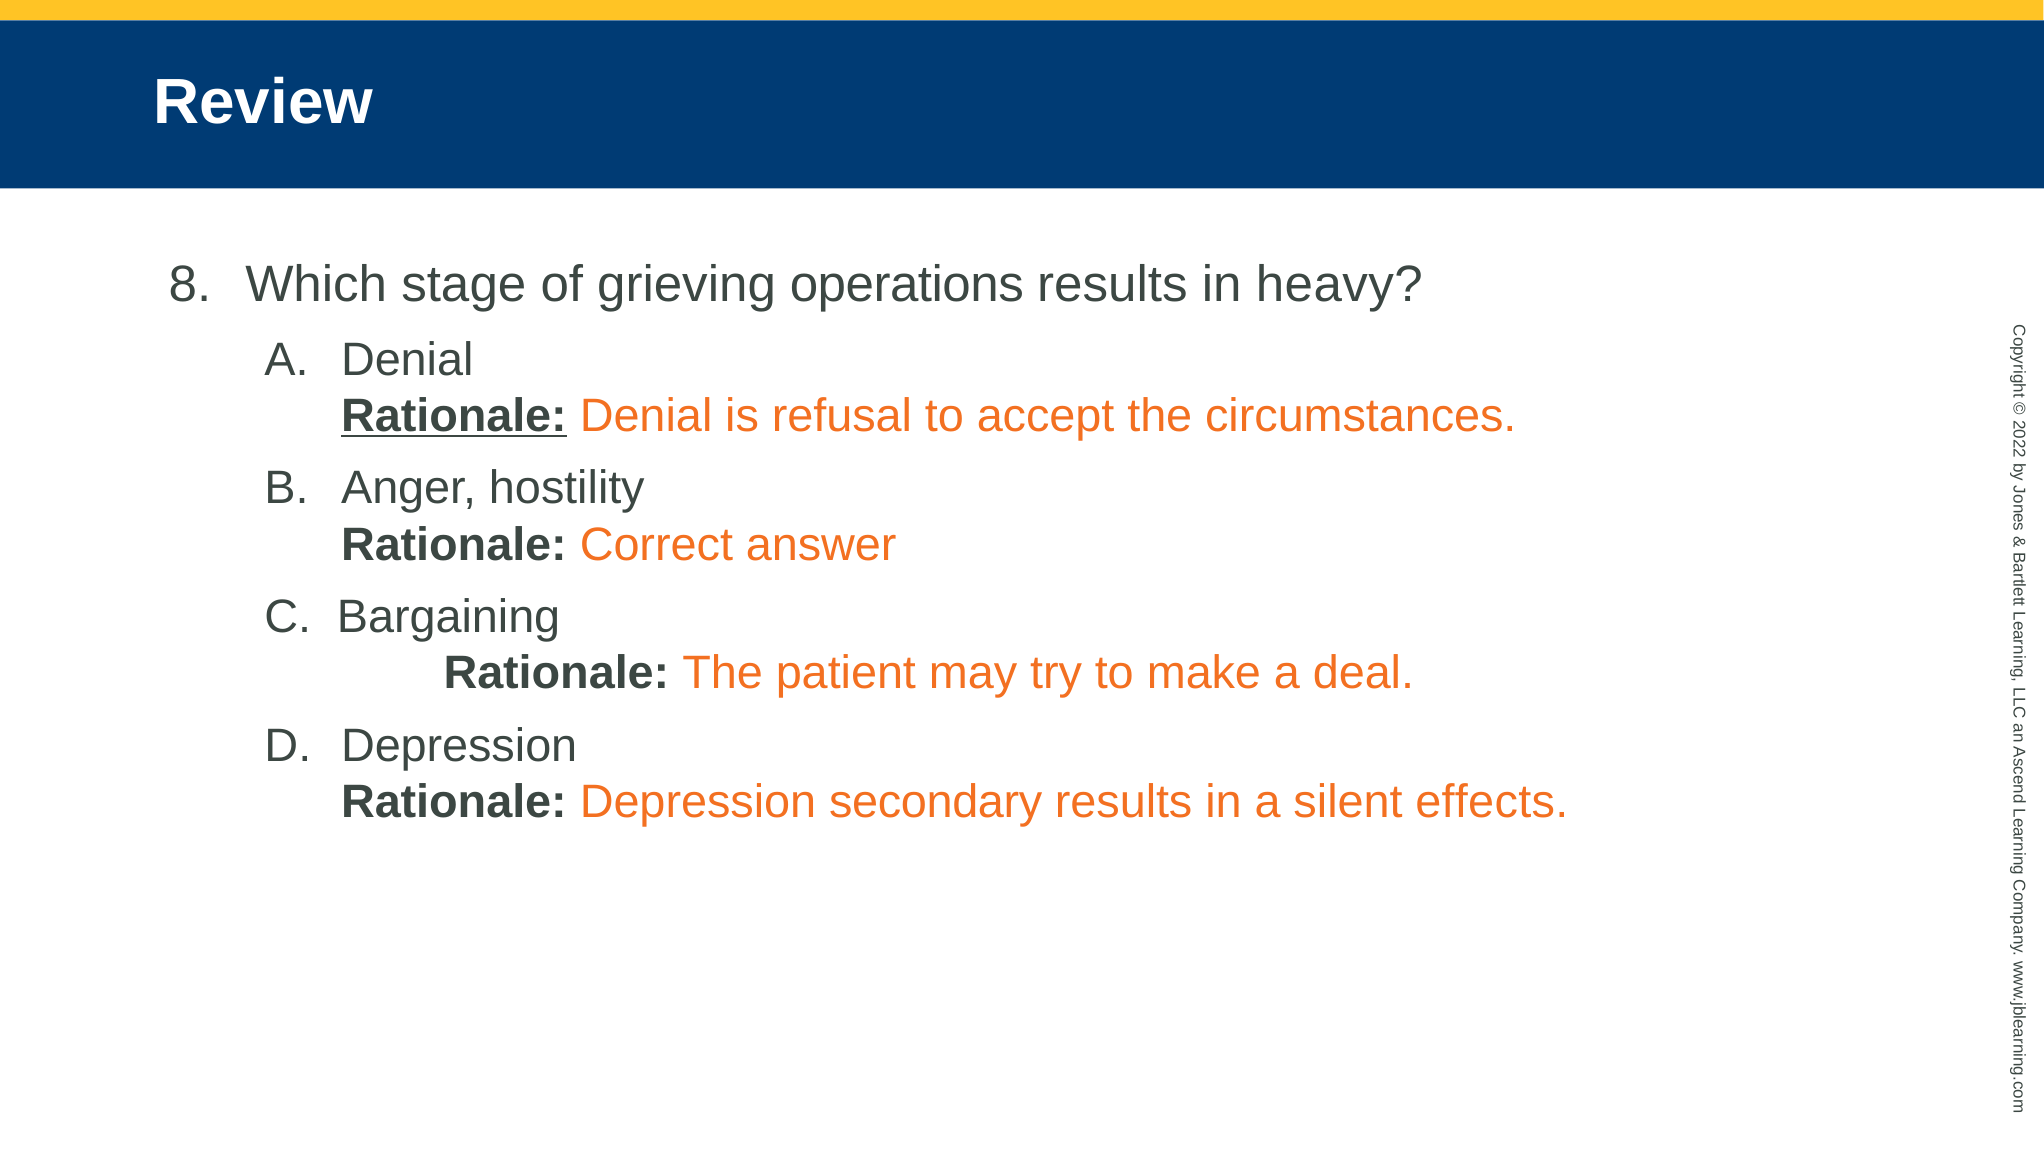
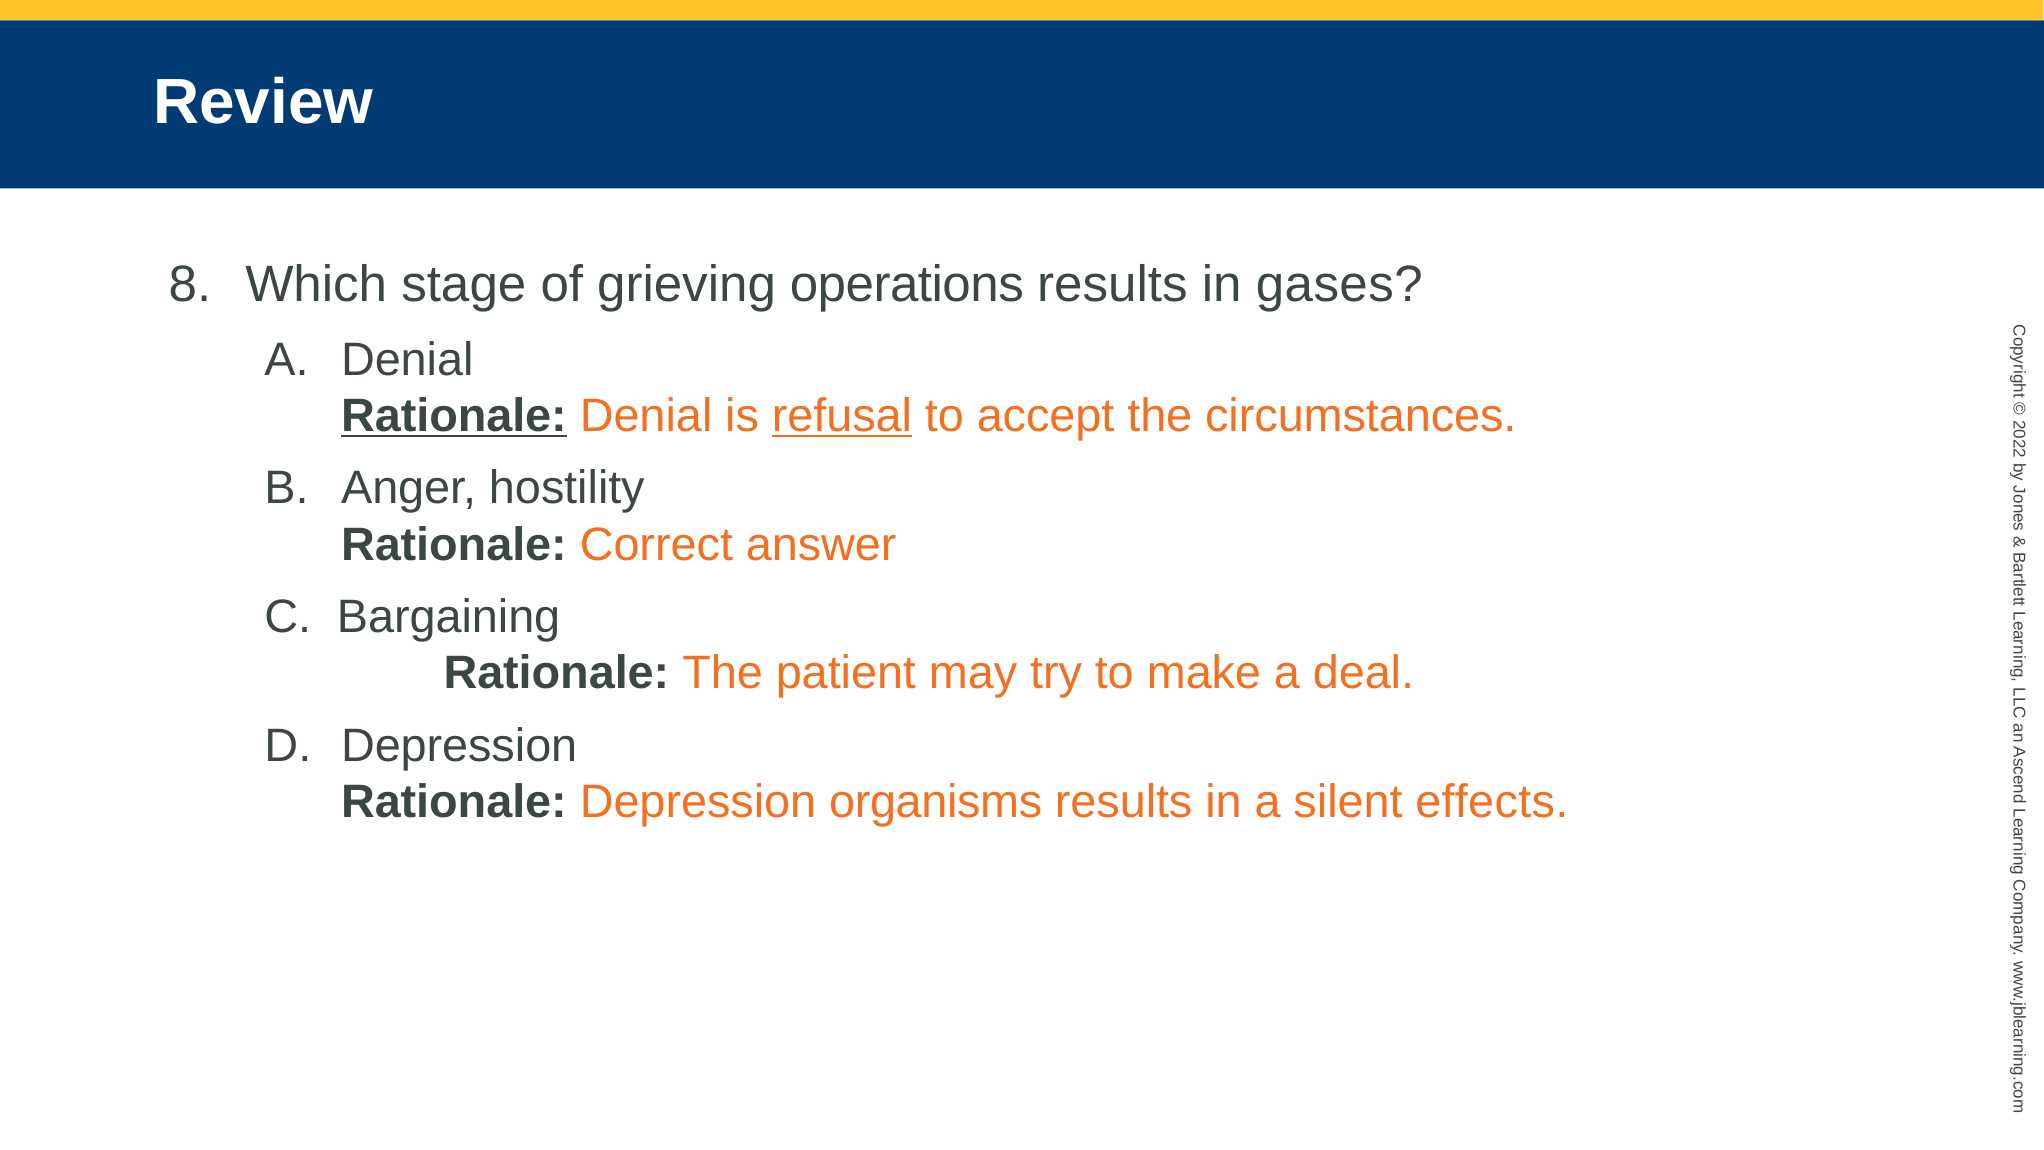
heavy: heavy -> gases (1339, 285)
refusal underline: none -> present (842, 416)
secondary: secondary -> organisms (936, 802)
